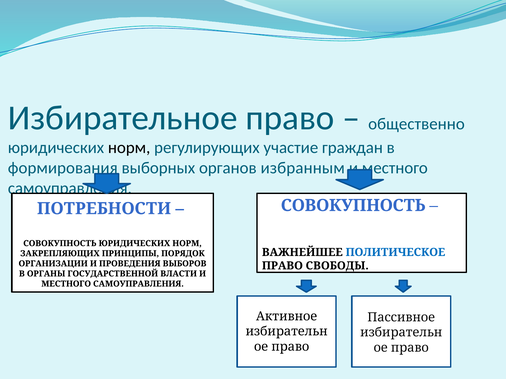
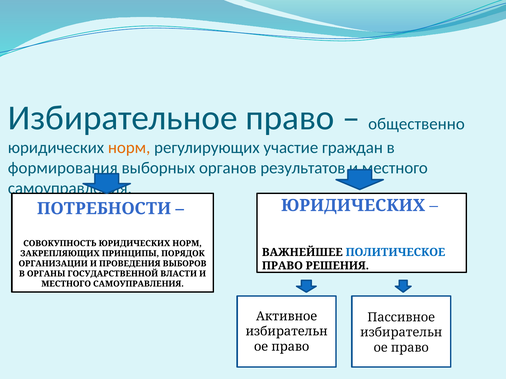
норм colour: black -> orange (129, 148)
избранным: избранным -> результатов (303, 168)
СОВОКУПНОСТЬ: СОВОКУПНОСТЬ -> ЮРИДИЧЕСКИХ (353, 206)
СВОБОДЫ: СВОБОДЫ -> РЕШЕНИЯ (337, 266)
